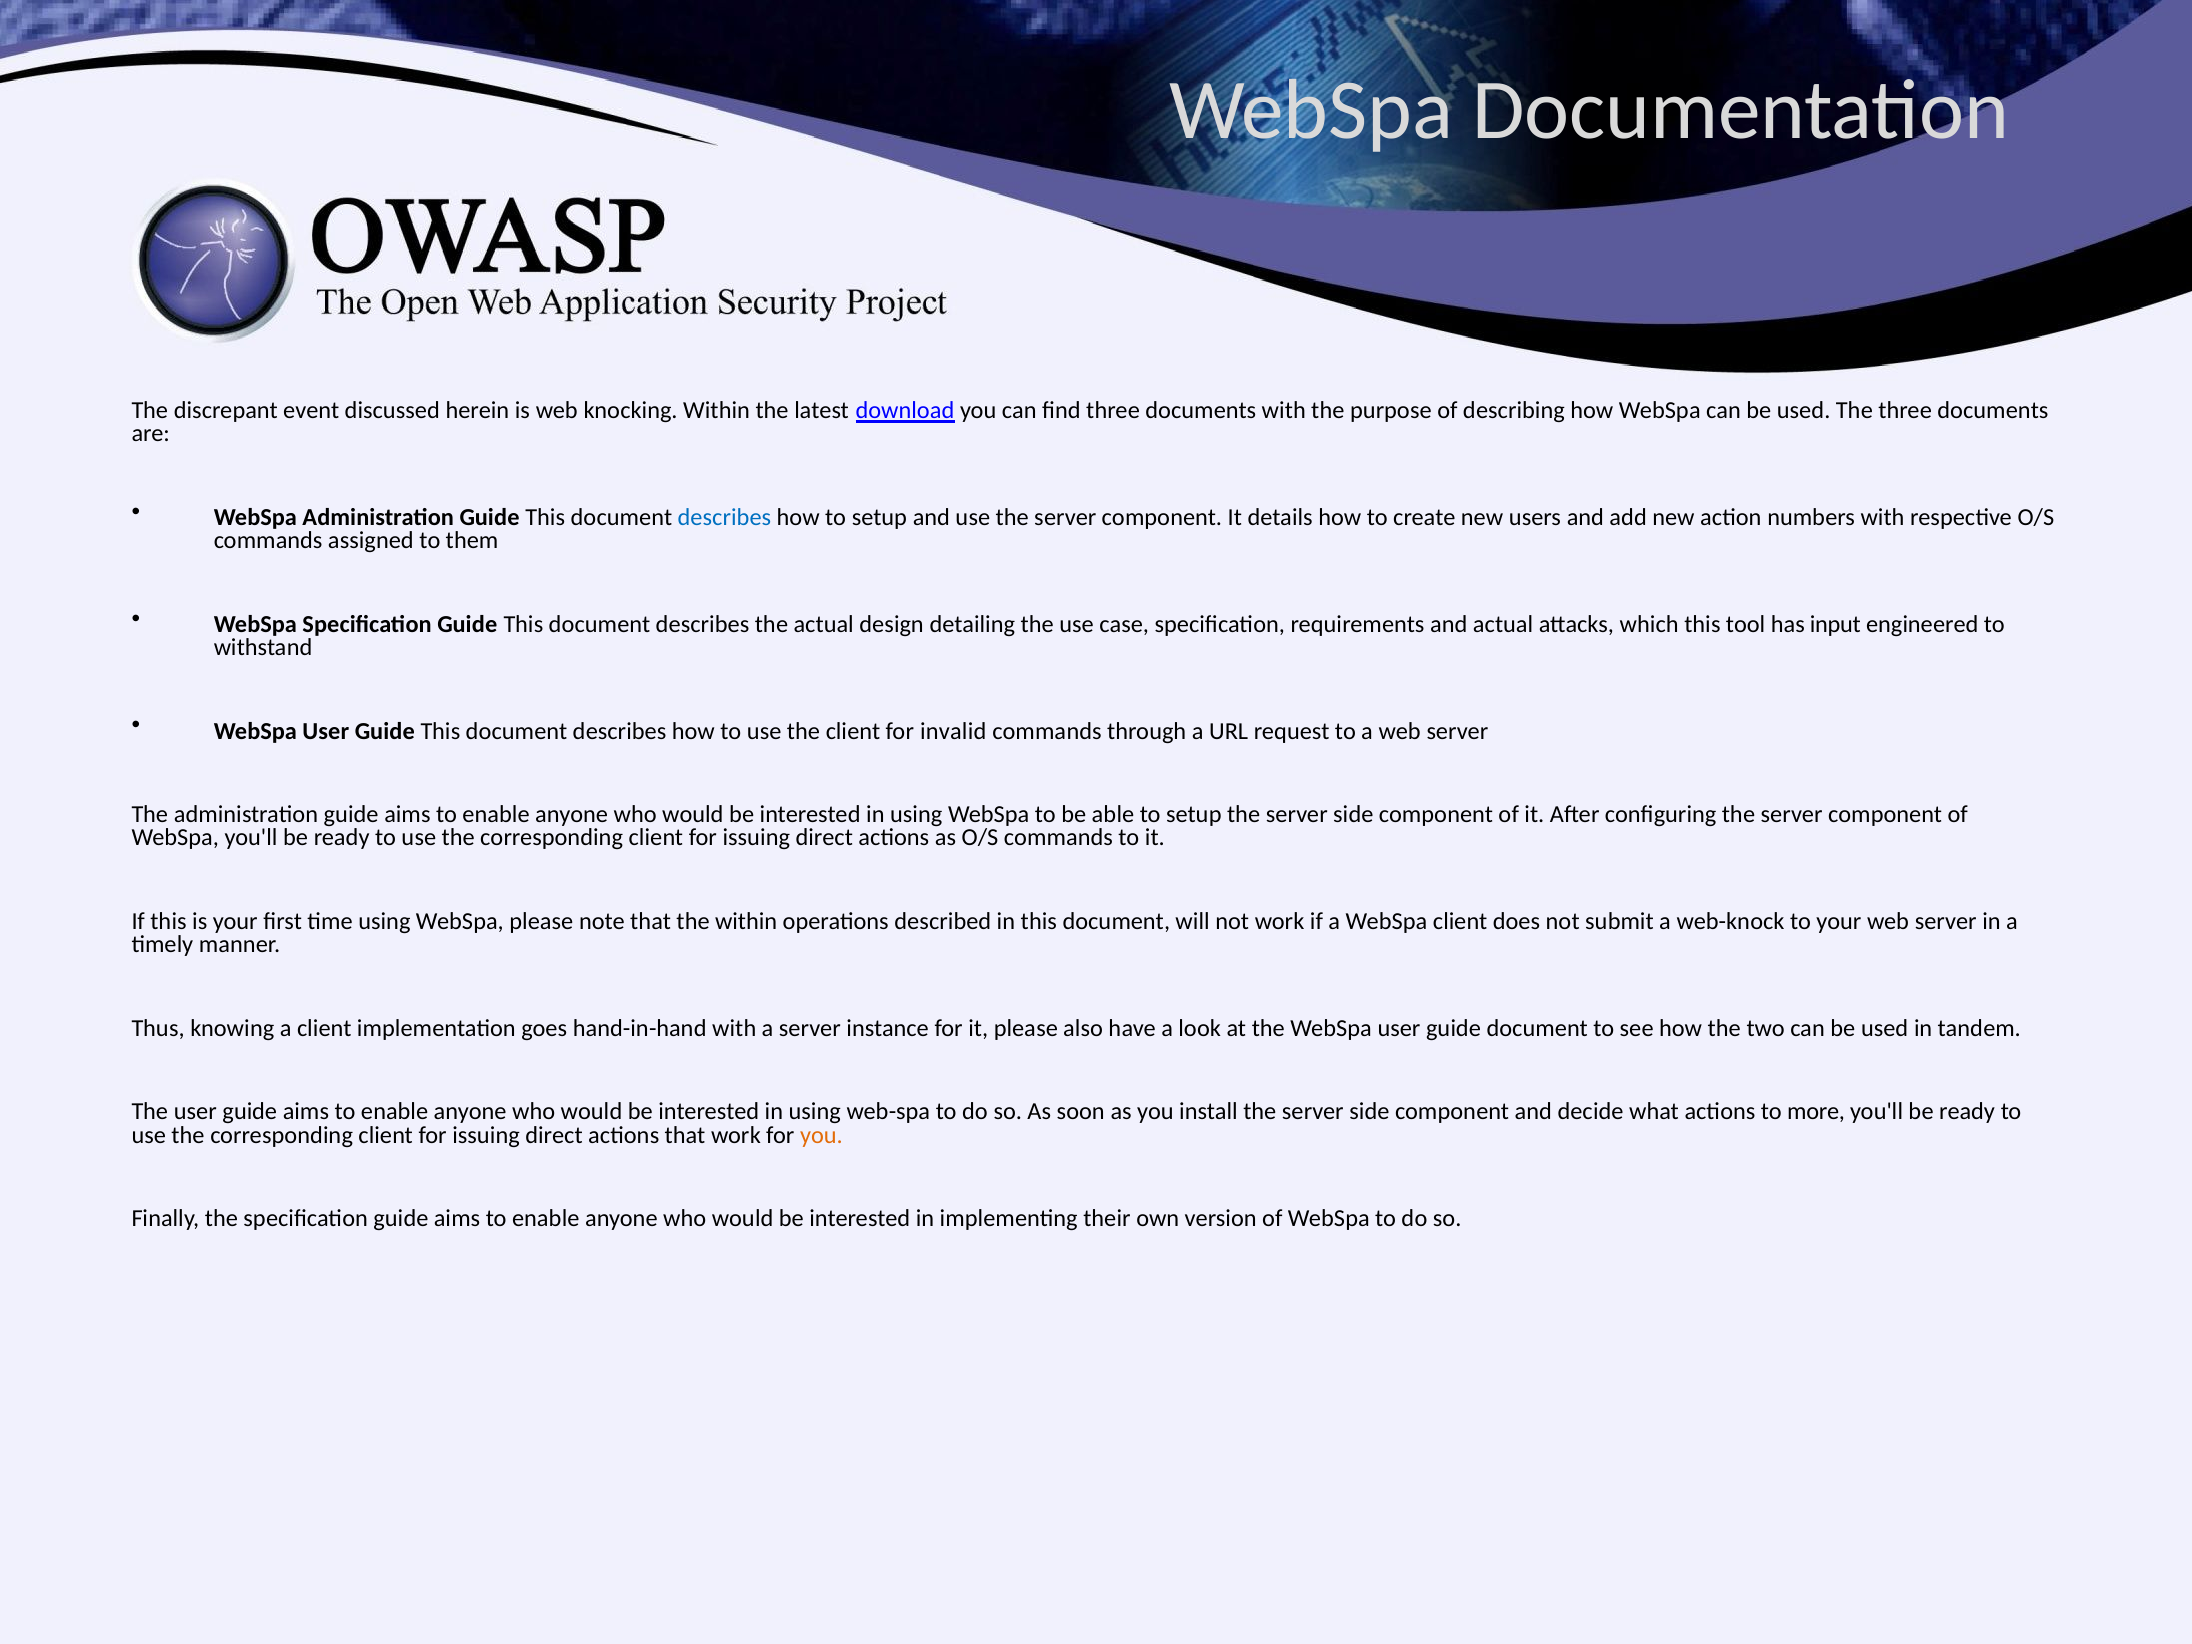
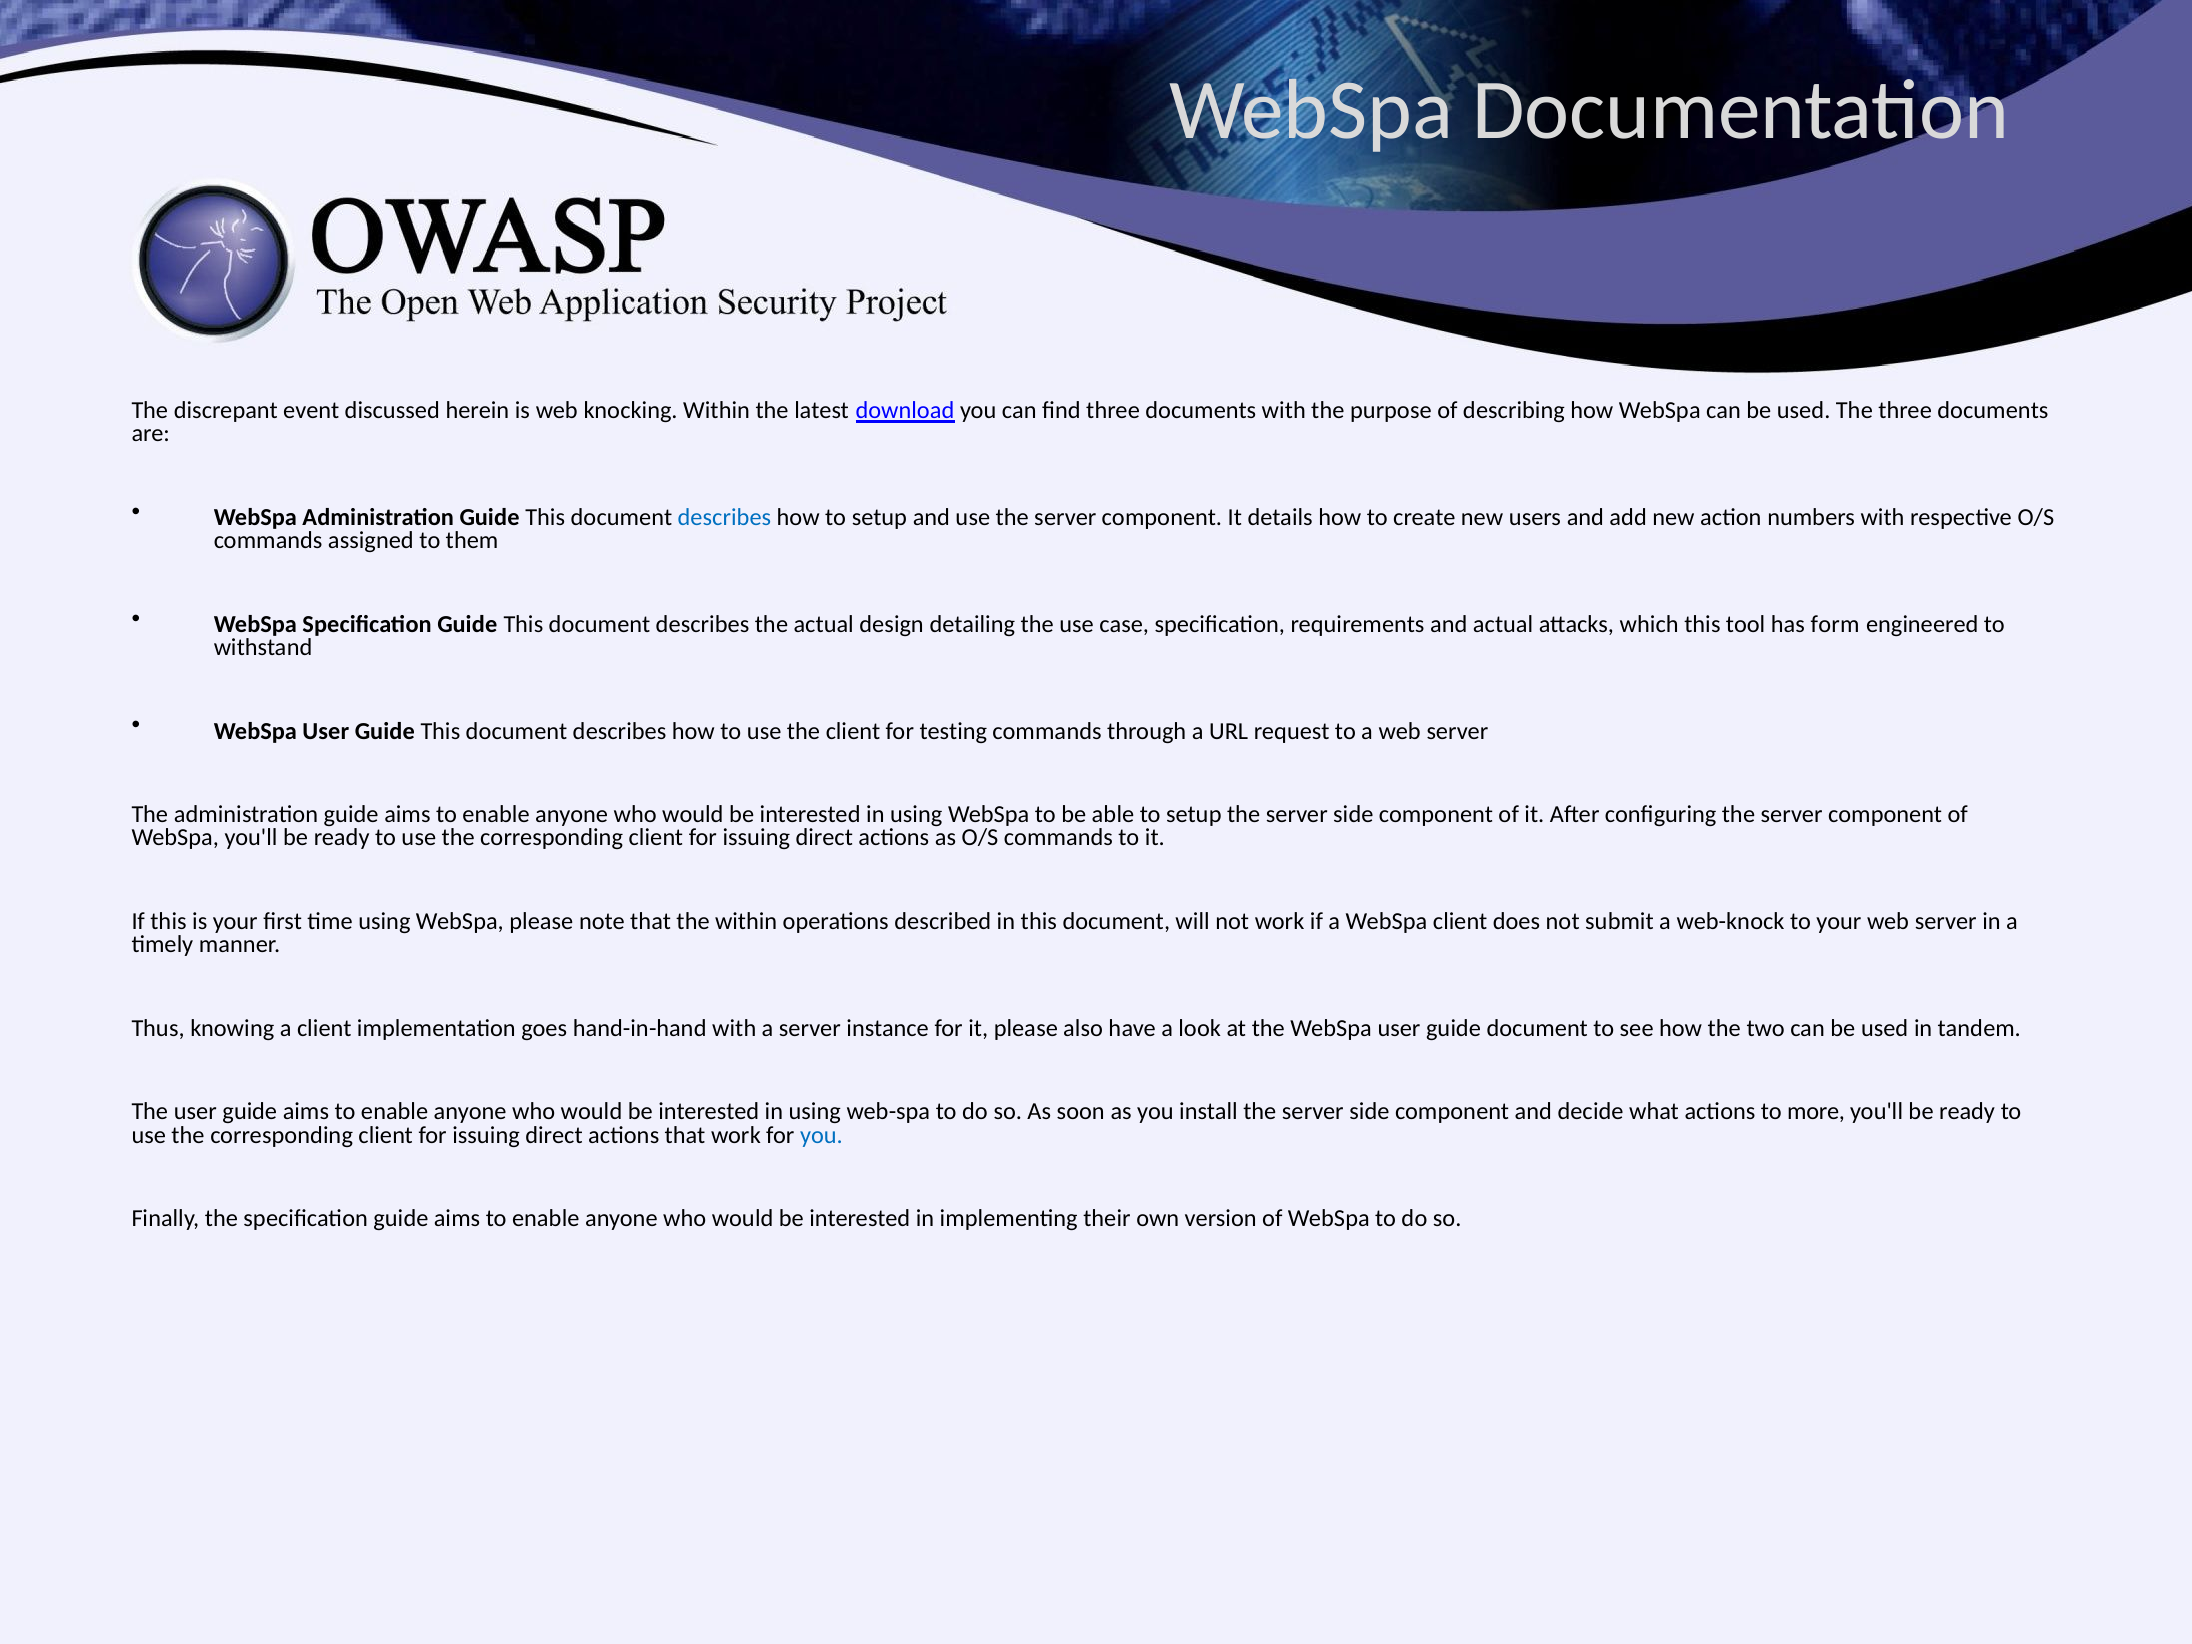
input: input -> form (1835, 624)
invalid: invalid -> testing (953, 731)
you colour: orange -> blue (821, 1135)
